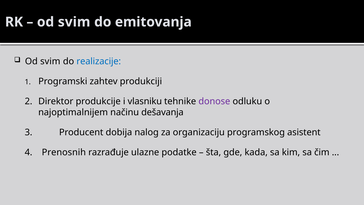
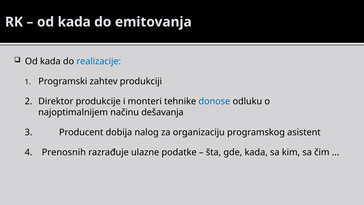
svim: svim -> kada (74, 22)
svim: svim -> kada (50, 61)
vlasniku: vlasniku -> monteri (145, 101)
donose colour: purple -> blue (214, 101)
